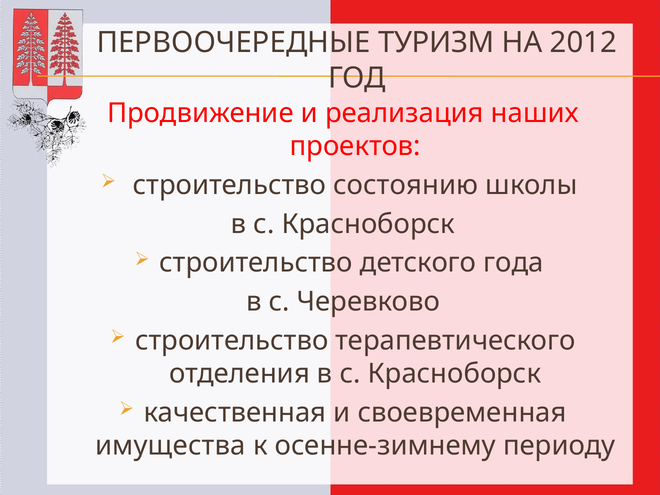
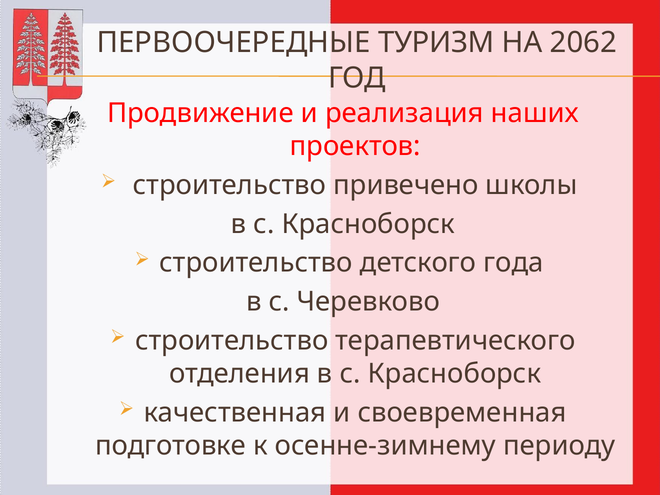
2012: 2012 -> 2062 (583, 43)
состоянию: состоянию -> привечено (406, 185)
имущества: имущества -> подготовке (171, 445)
